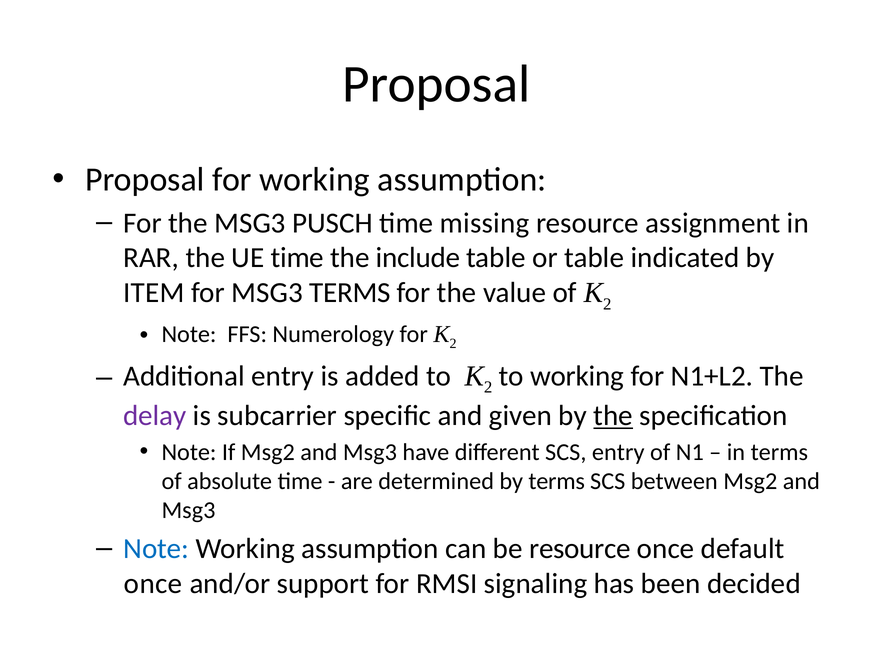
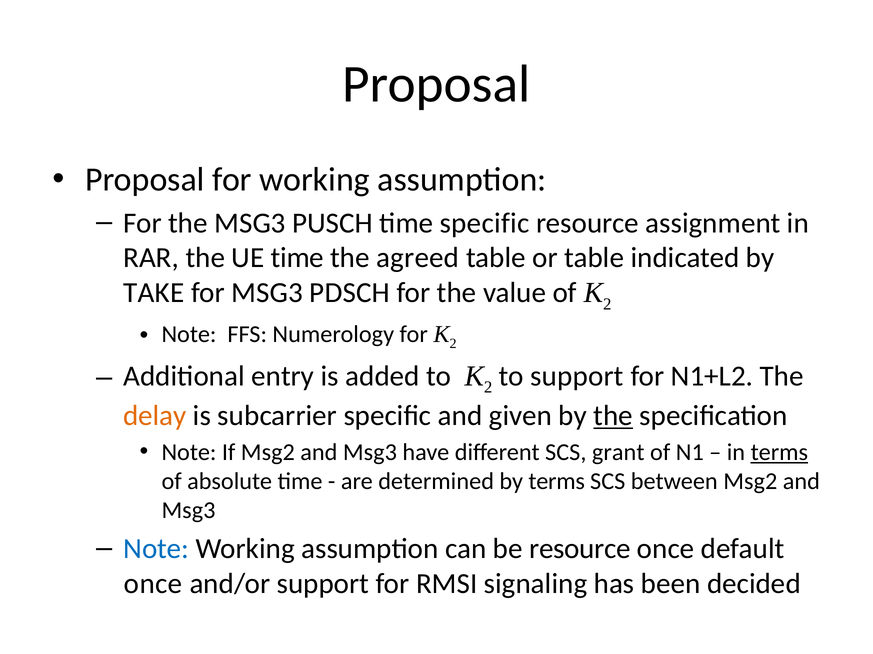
time missing: missing -> specific (485, 223)
include: include -> agreed (418, 258)
ITEM: ITEM -> TAKE (154, 293)
MSG3 TERMS: TERMS -> PDSCH (350, 293)
to working: working -> support (577, 377)
delay colour: purple -> orange (155, 416)
SCS entry: entry -> grant (618, 453)
terms underline: none -> present (779, 453)
